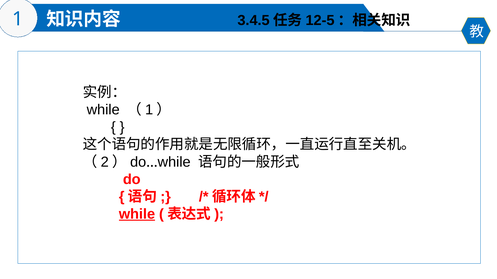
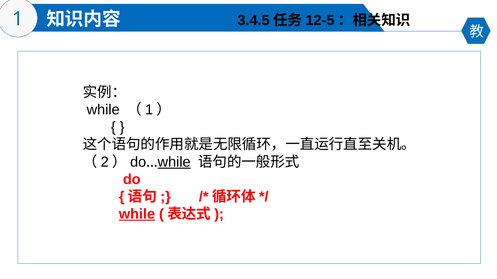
while underline: none -> present (174, 162)
